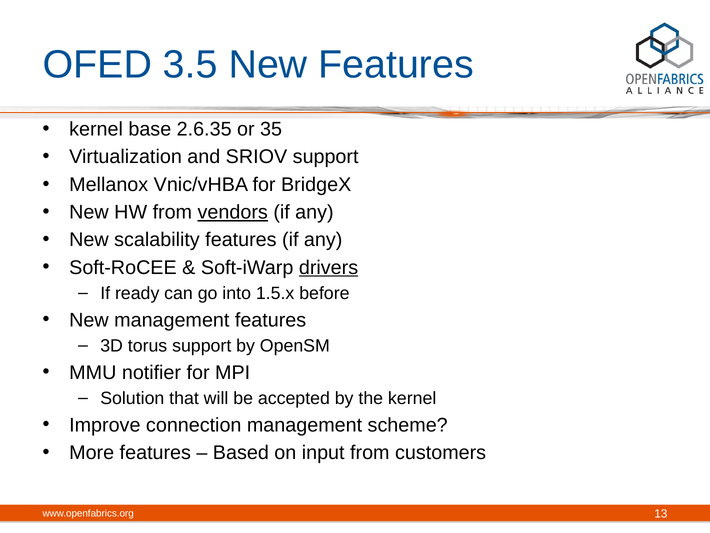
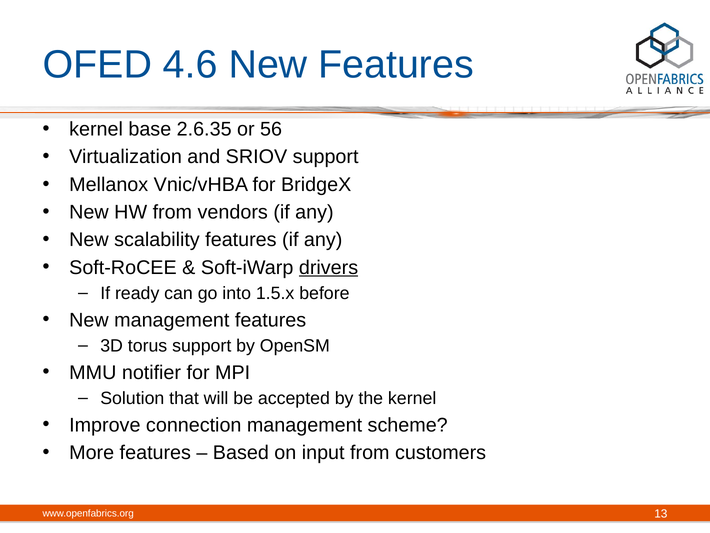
3.5: 3.5 -> 4.6 (190, 65)
35: 35 -> 56 (271, 129)
vendors underline: present -> none (233, 212)
